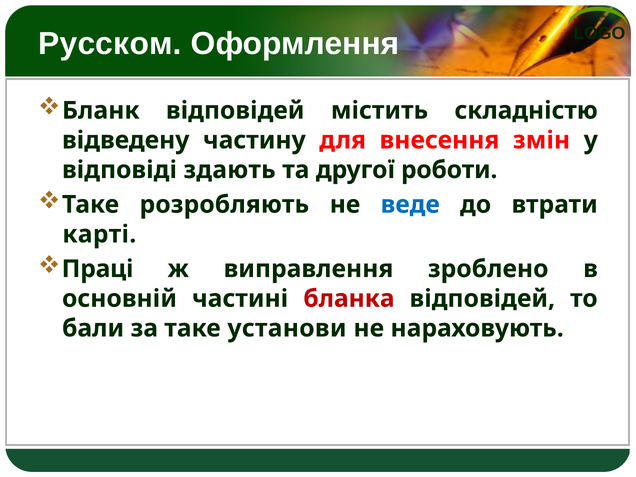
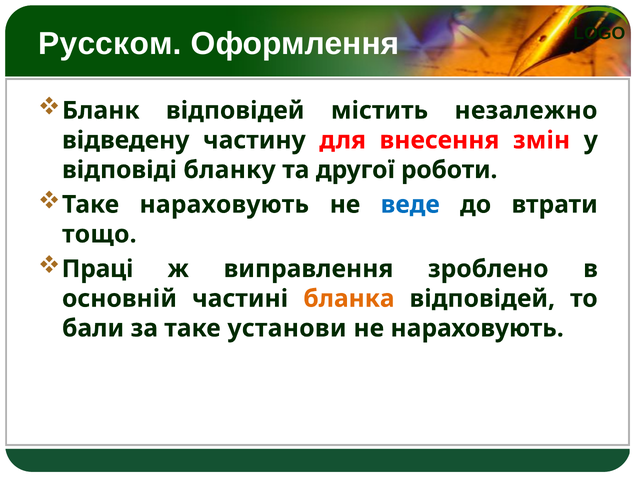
складністю: складністю -> незалежно (526, 111)
здають: здають -> бланку (230, 170)
Таке розробляють: розробляють -> нараховують (224, 205)
карті: карті -> тощо (99, 234)
бланка colour: red -> orange (349, 299)
